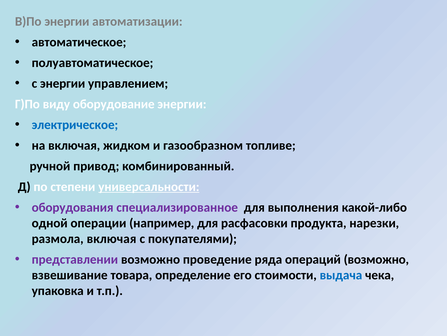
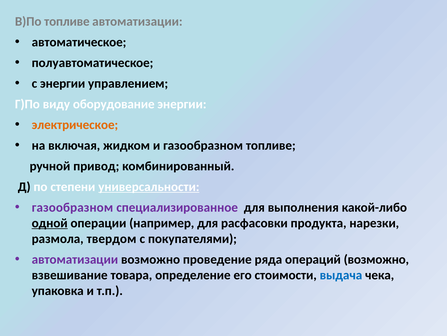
В)По энергии: энергии -> топливе (67, 21)
электрическое colour: blue -> orange (75, 124)
оборудования: оборудования -> газообразном (72, 207)
одной underline: none -> present (50, 223)
размола включая: включая -> твердом (112, 238)
представлении: представлении -> автоматизации (75, 259)
